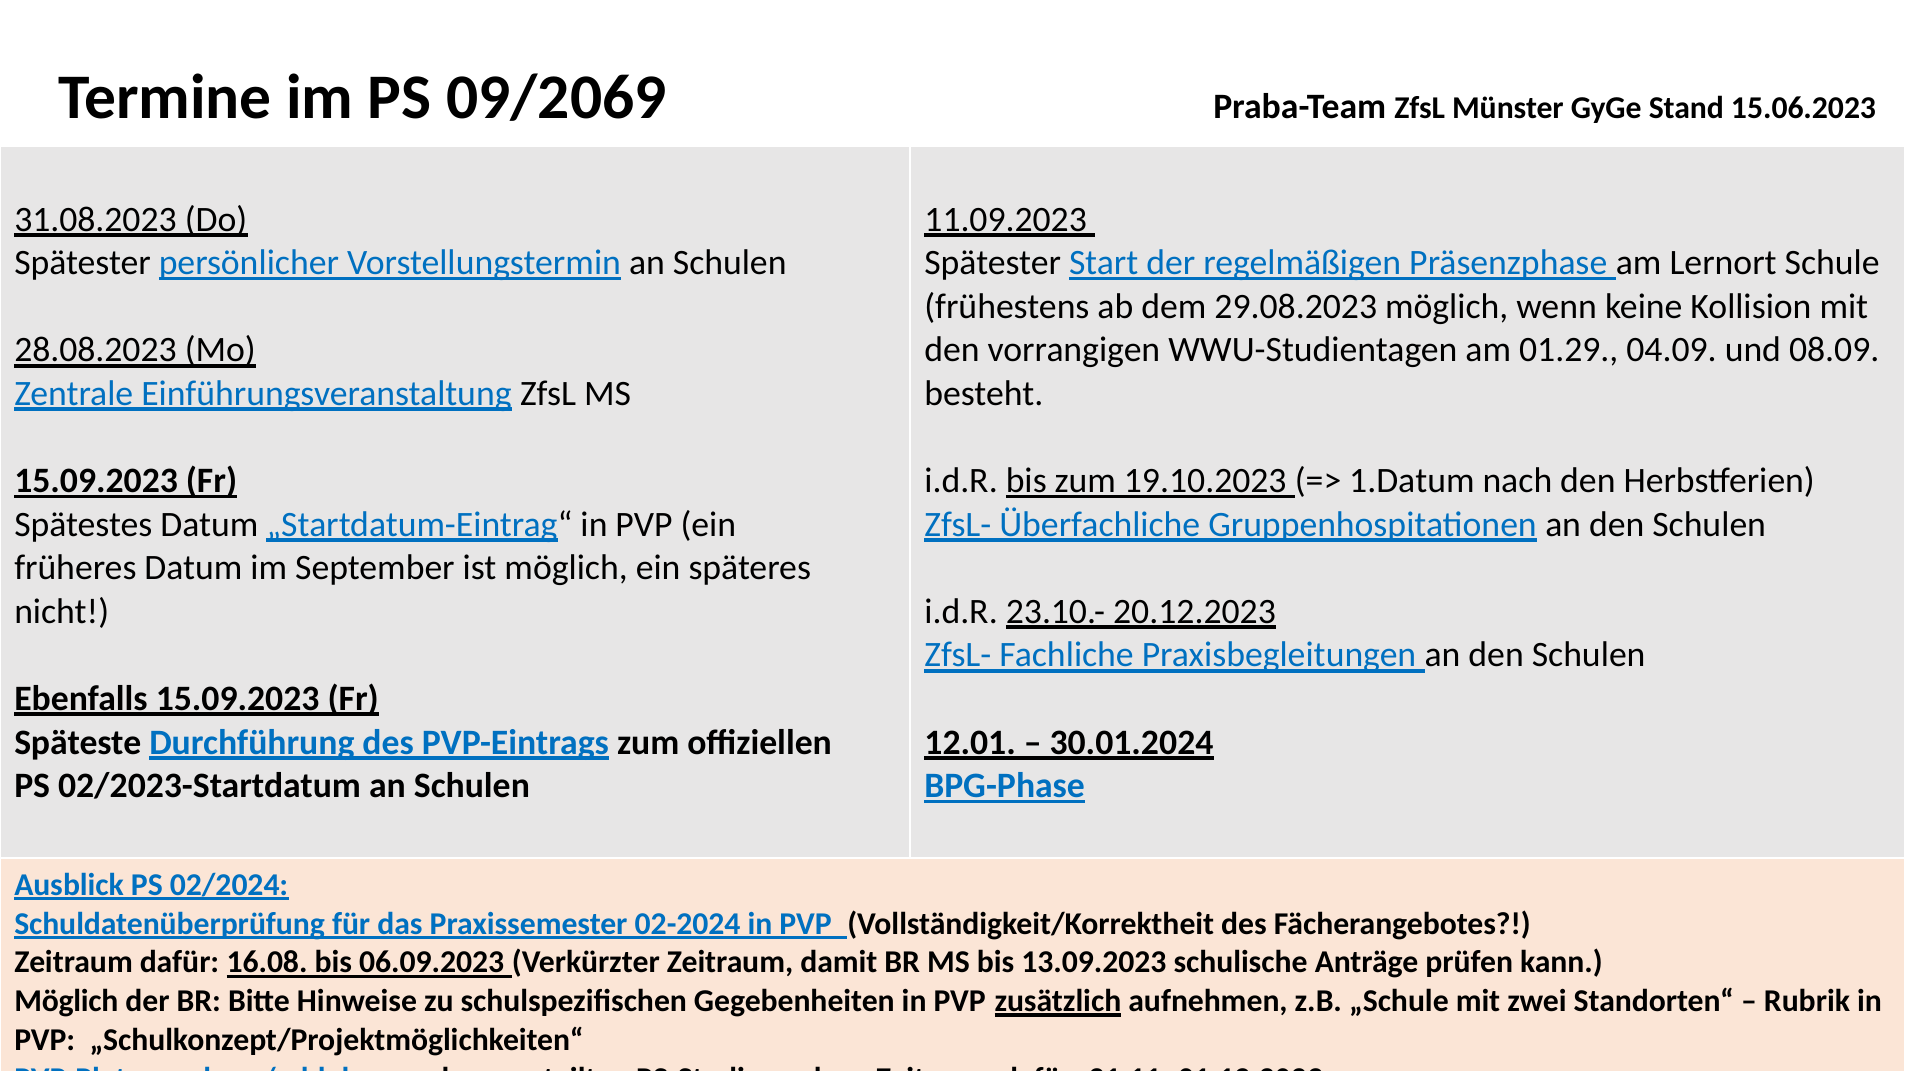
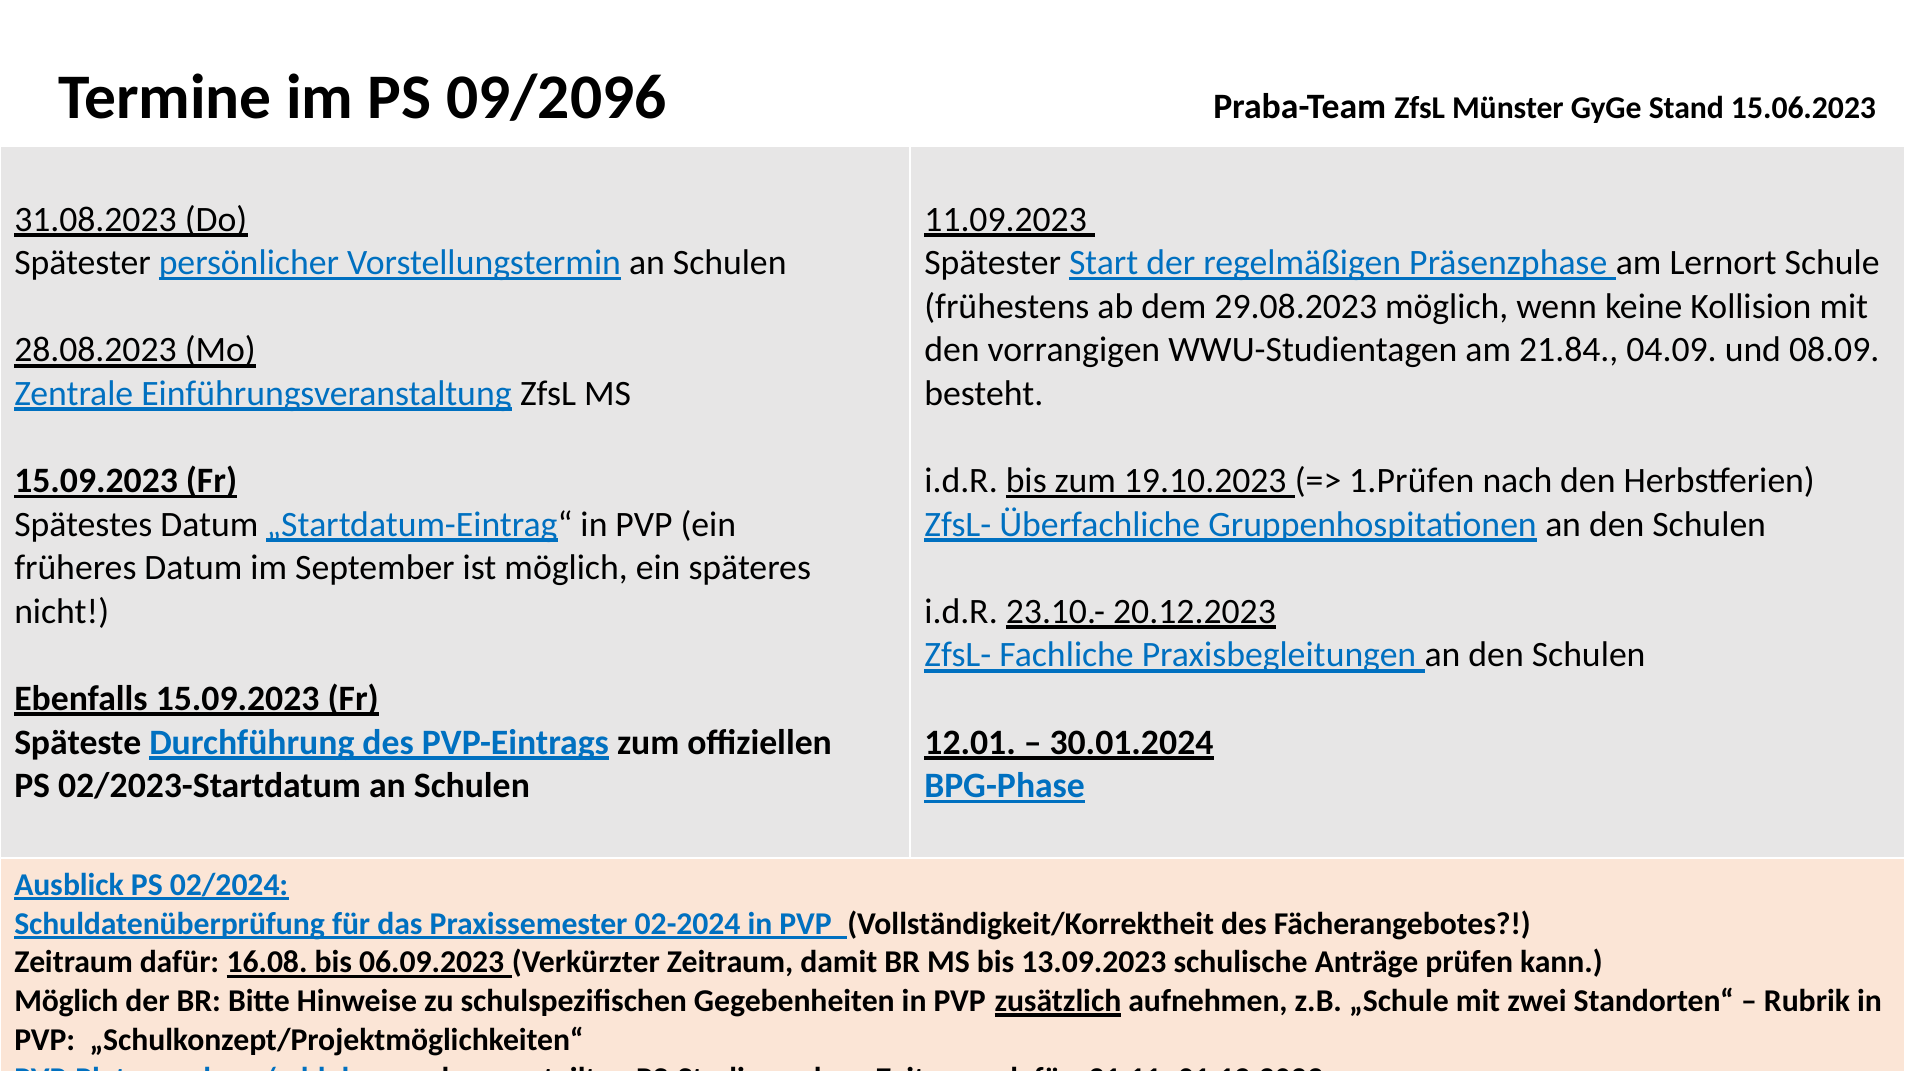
09/2069: 09/2069 -> 09/2096 (556, 98)
01.29: 01.29 -> 21.84 (1569, 350)
1.Datum: 1.Datum -> 1.Prüfen (1412, 481)
